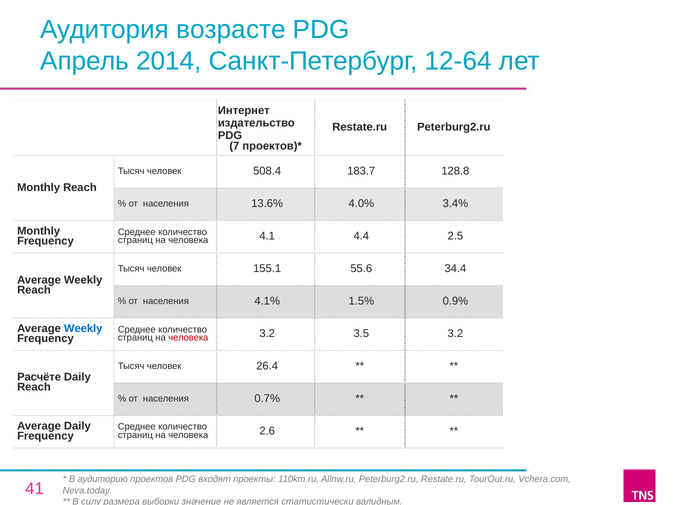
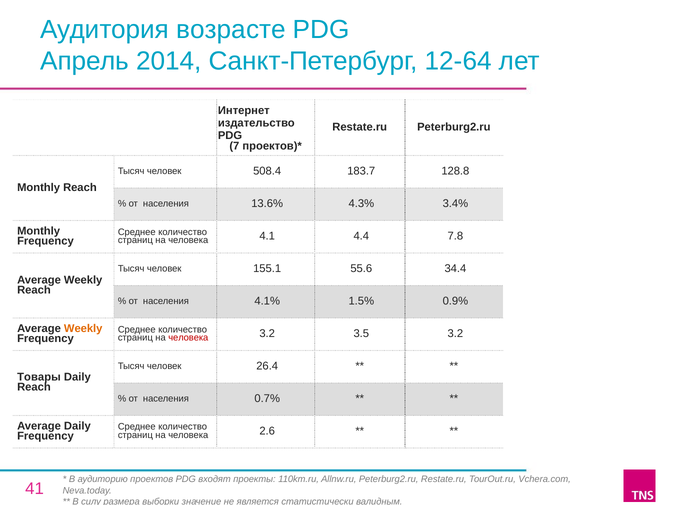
4.0%: 4.0% -> 4.3% (361, 204)
2.5: 2.5 -> 7.8 (455, 236)
Weekly colour: blue -> orange (83, 328)
Расчёте: Расчёте -> Товары (39, 377)
